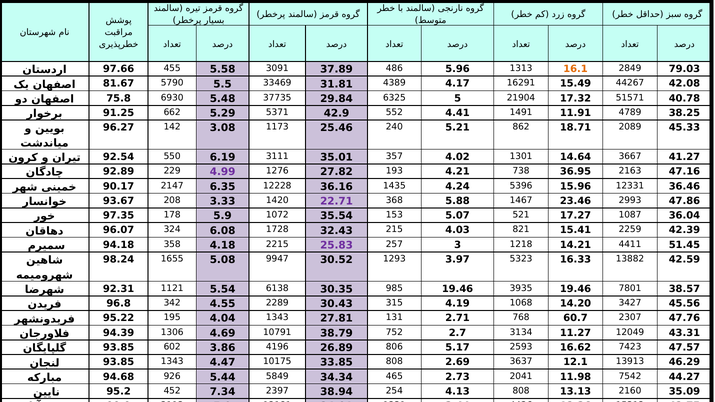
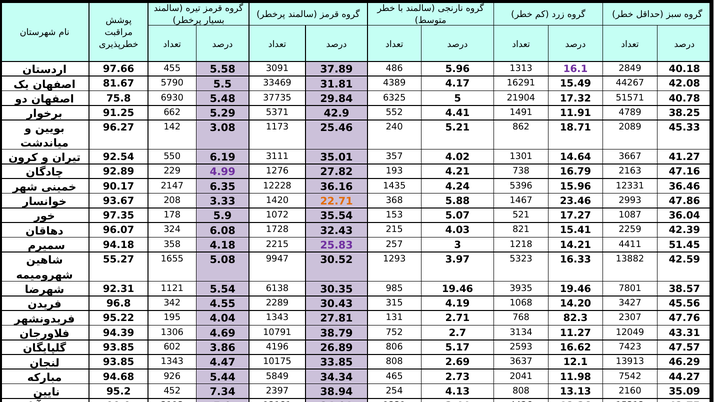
16.1 colour: orange -> purple (576, 69)
79.03: 79.03 -> 40.18 (684, 69)
36.95: 36.95 -> 16.79 (576, 172)
22.71 colour: purple -> orange (337, 201)
98.24: 98.24 -> 55.27 (119, 260)
60.7: 60.7 -> 82.3 (576, 318)
